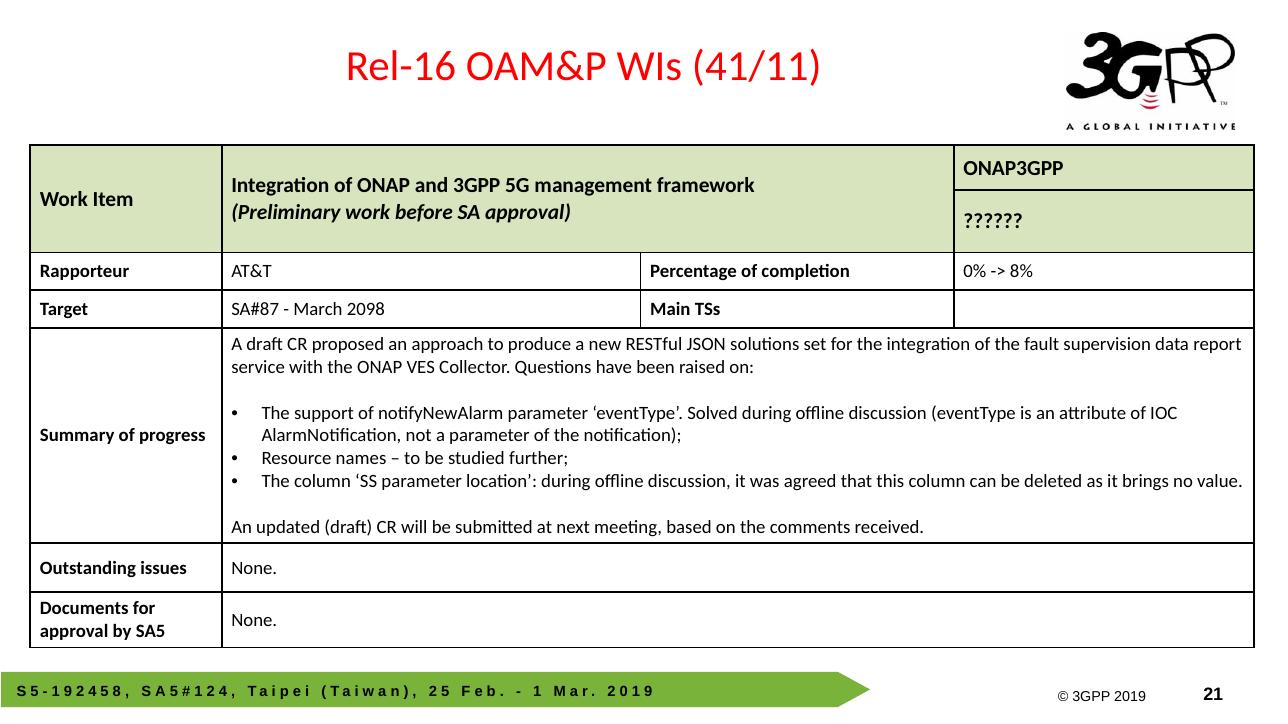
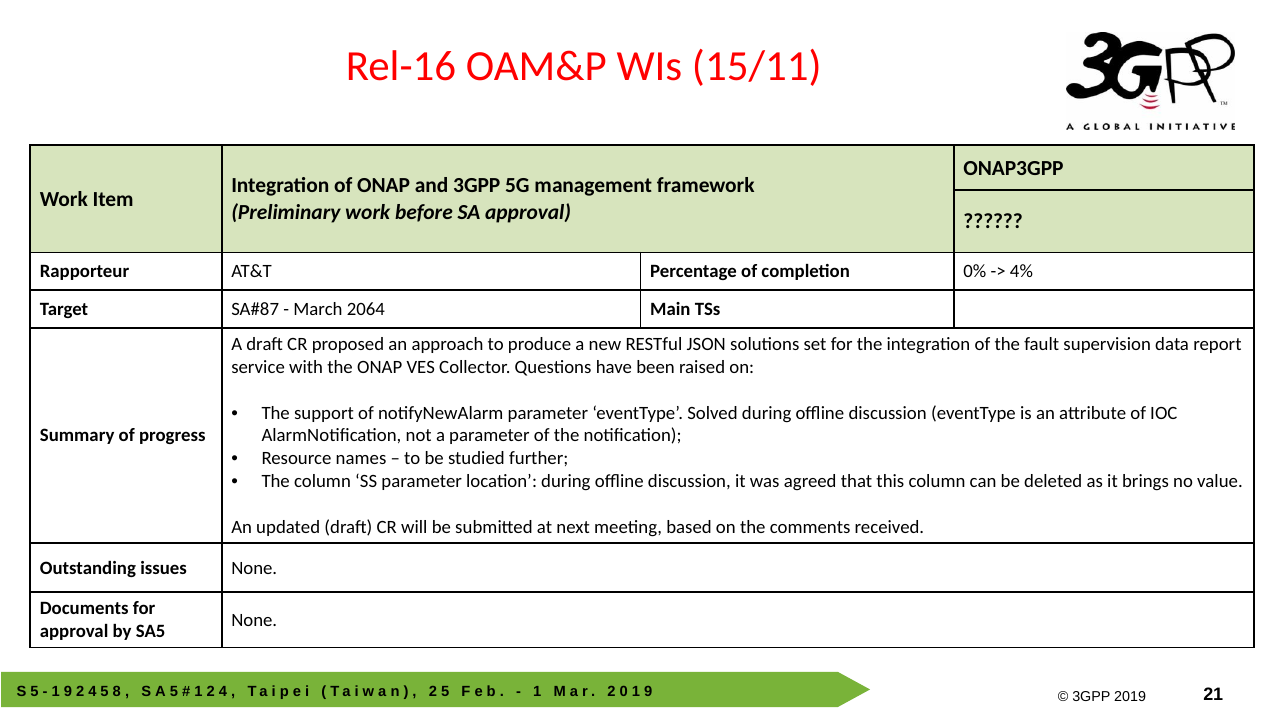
41/11: 41/11 -> 15/11 (757, 67)
8%: 8% -> 4% (1021, 272)
2098: 2098 -> 2064 (366, 309)
